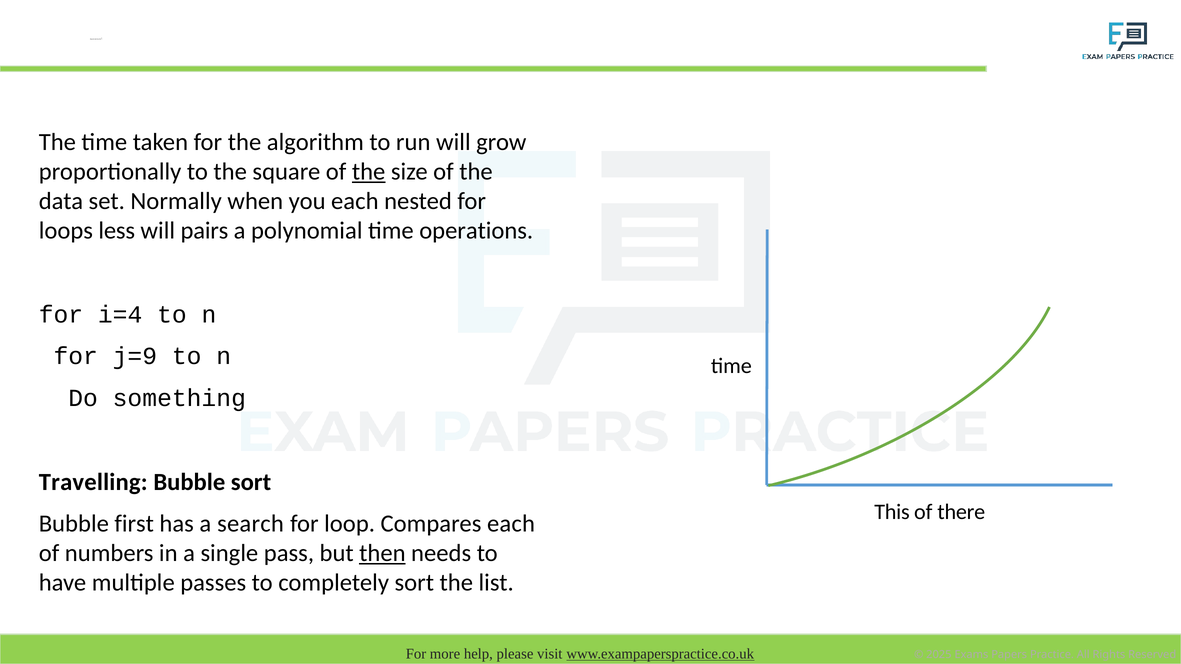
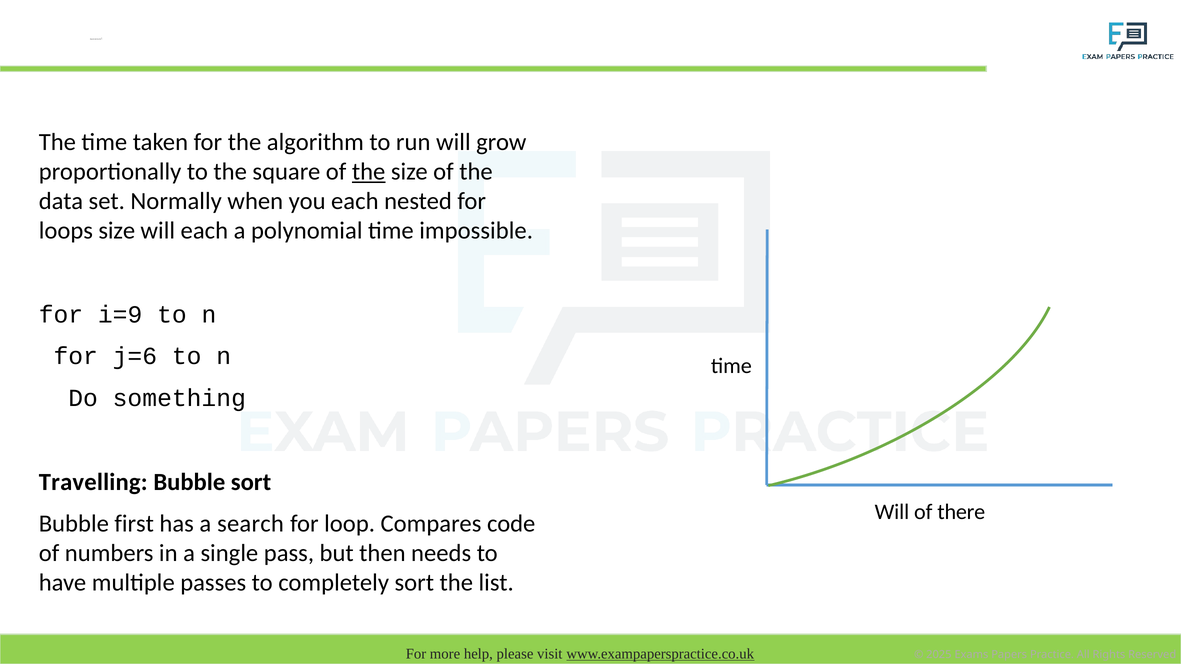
loops less: less -> size (117, 231)
will pairs: pairs -> each (204, 231)
operations: operations -> impossible (476, 231)
i=4: i=4 -> i=9 (120, 315)
j=9: j=9 -> j=6 (135, 356)
This: This -> Will (892, 512)
Compares each: each -> code (511, 524)
then underline: present -> none (382, 554)
